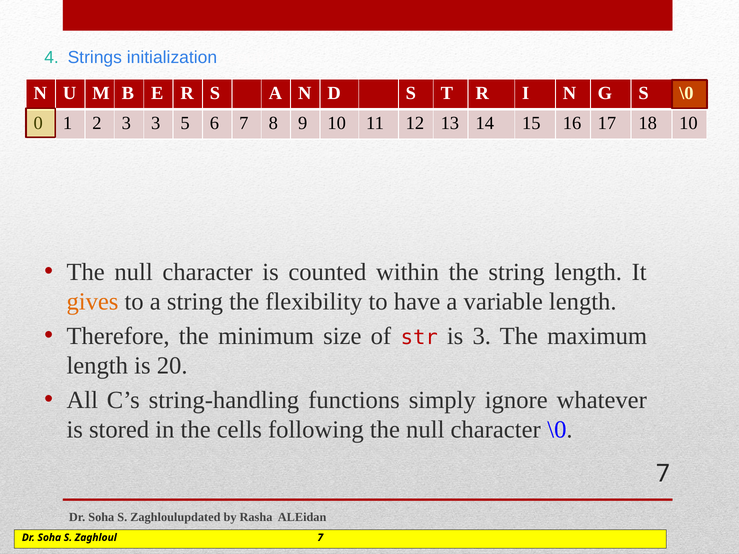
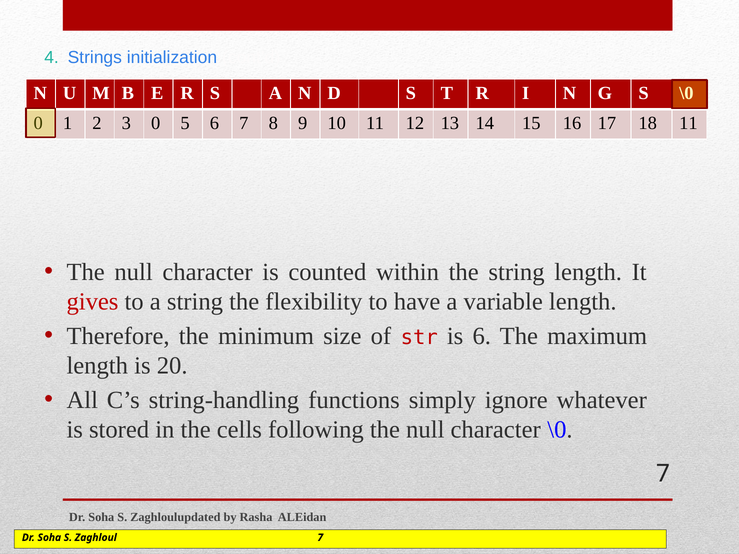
3 3: 3 -> 0 (156, 123)
18 10: 10 -> 11 (688, 123)
gives colour: orange -> red (92, 302)
is 3: 3 -> 6 (482, 336)
